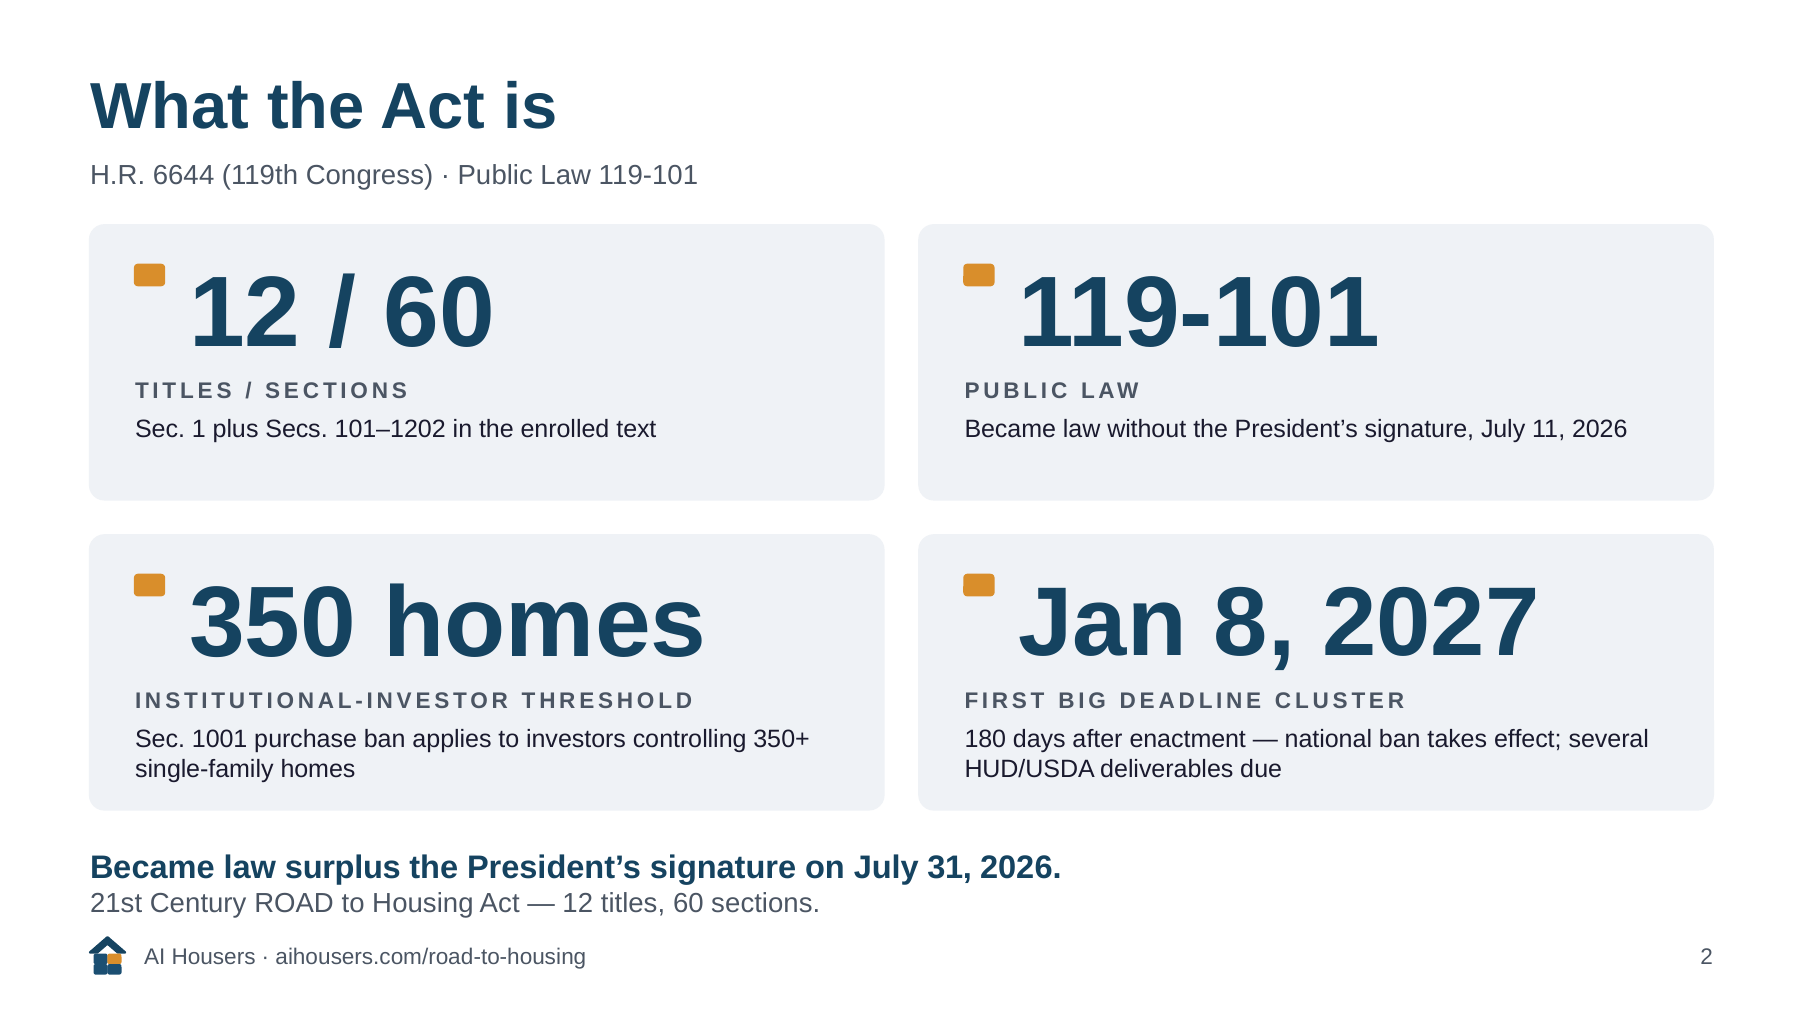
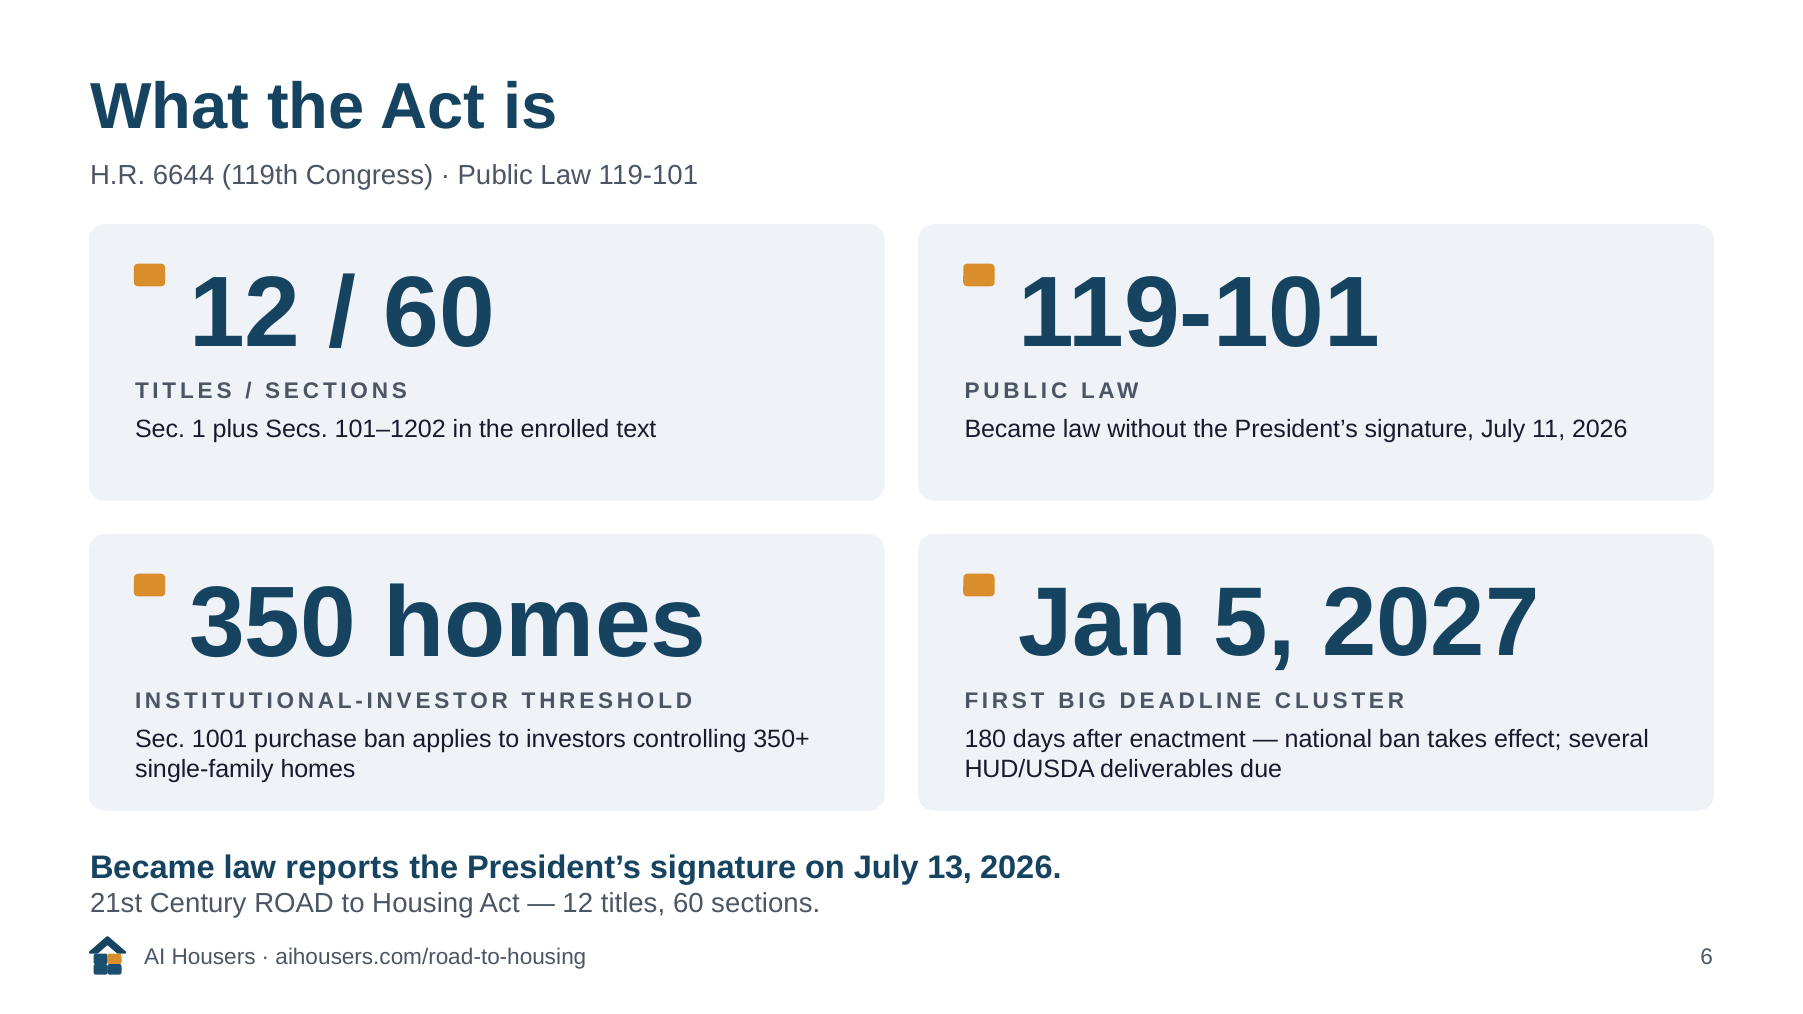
8: 8 -> 5 (1255, 623)
surplus: surplus -> reports (343, 867)
31: 31 -> 13 (950, 867)
2: 2 -> 6 (1707, 957)
